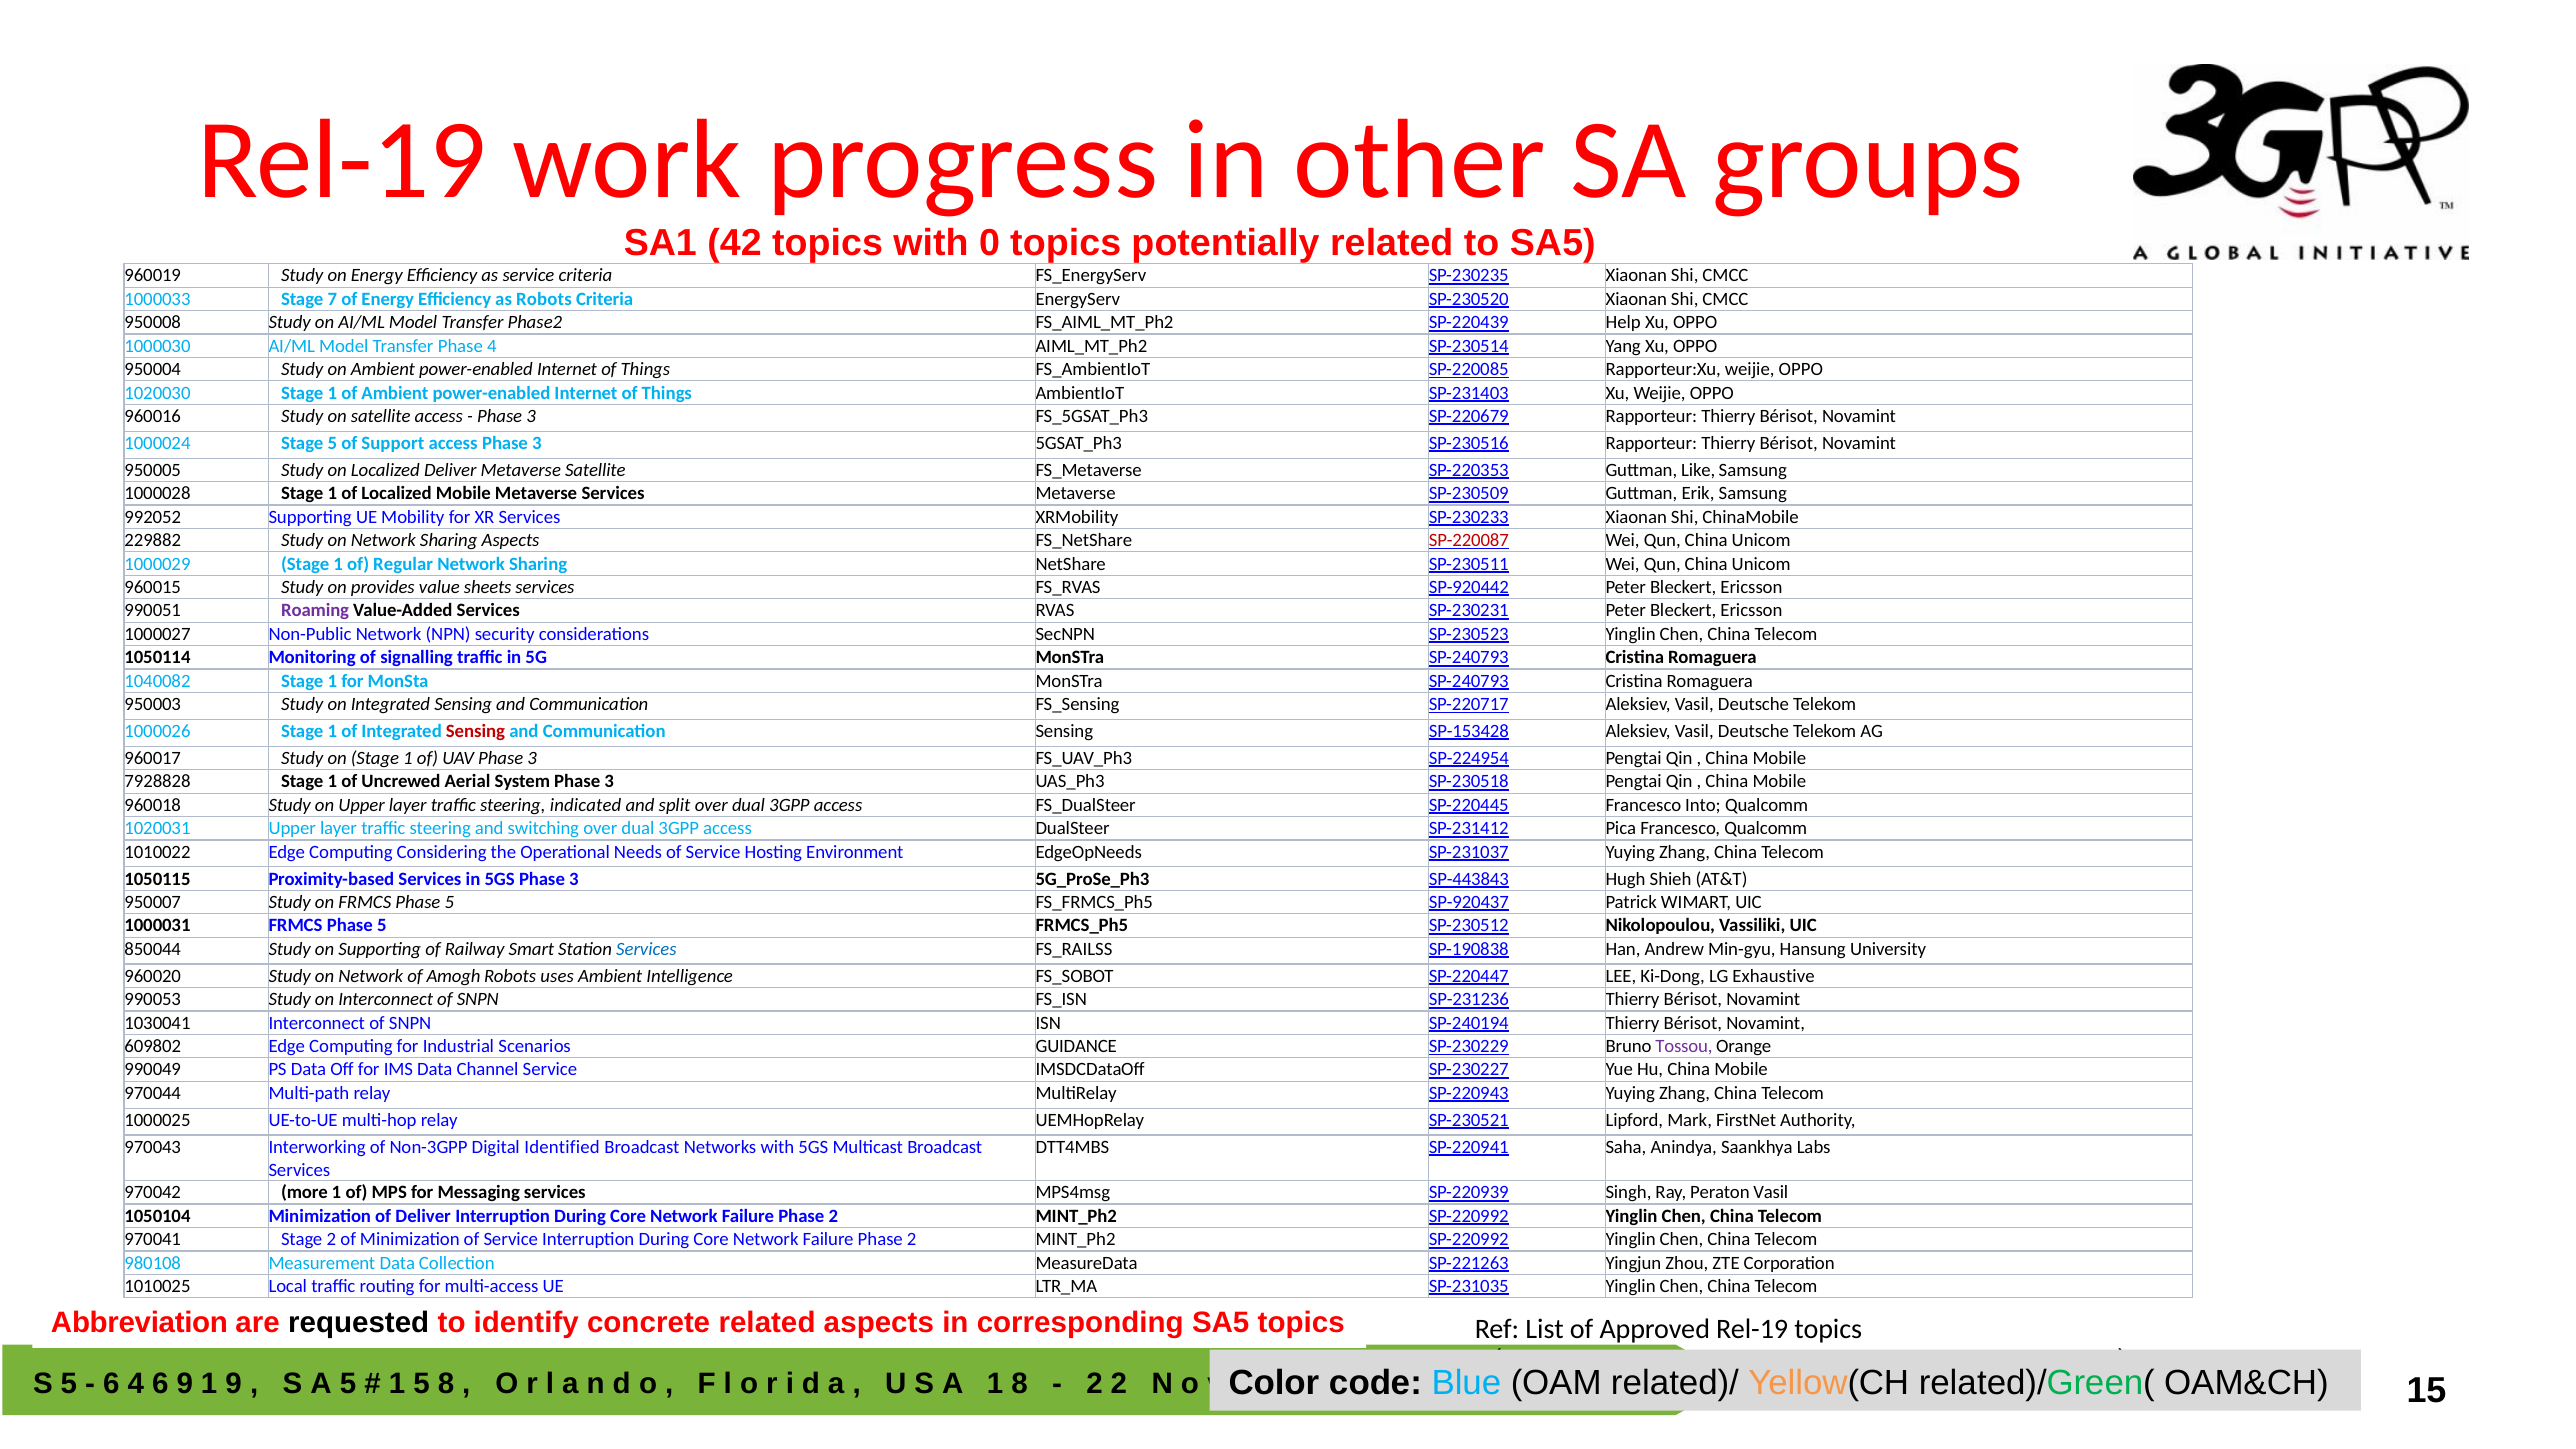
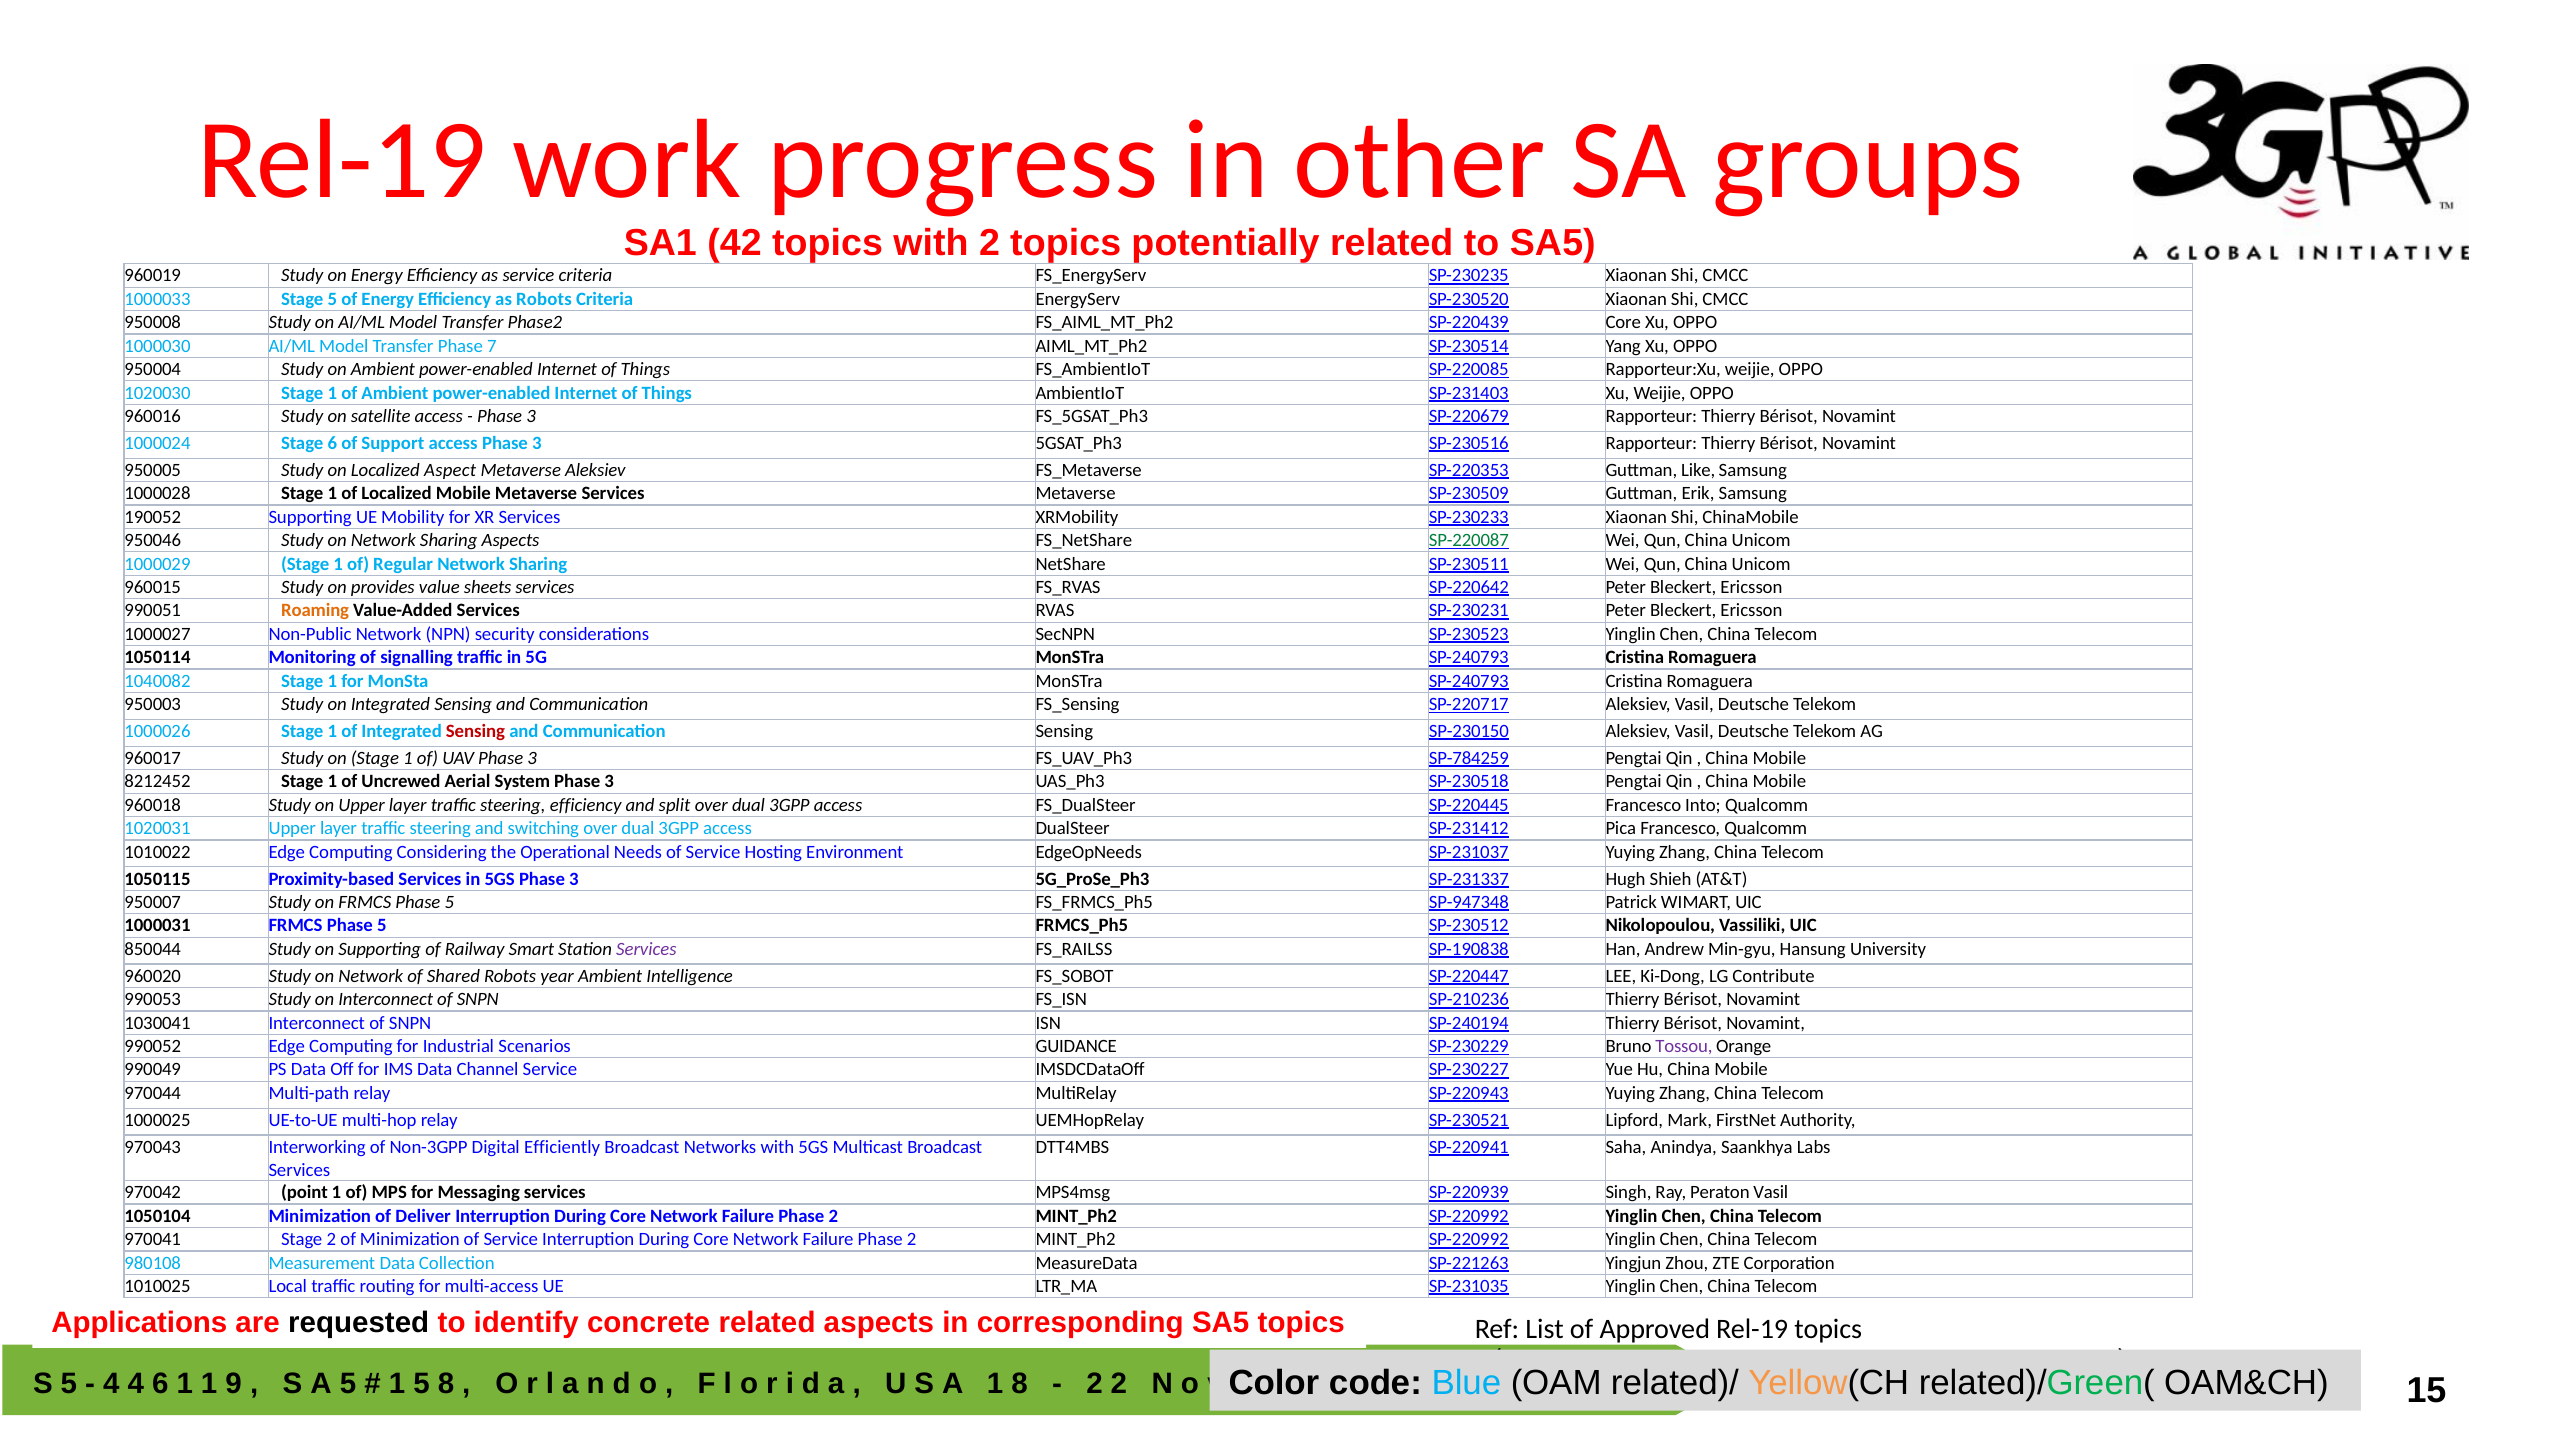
with 0: 0 -> 2 (989, 243)
Stage 7: 7 -> 5 (332, 299)
SP-220439 Help: Help -> Core (1623, 323)
Phase 4: 4 -> 7 (492, 346)
Stage 5: 5 -> 6 (332, 443)
Localized Deliver: Deliver -> Aspect (450, 470)
Metaverse Satellite: Satellite -> Aleksiev (595, 470)
992052: 992052 -> 190052 (153, 517)
229882: 229882 -> 950046 (153, 540)
SP-220087 colour: red -> green (1469, 540)
SP-920442: SP-920442 -> SP-220642 (1469, 587)
Roaming colour: purple -> orange (315, 611)
SP-153428: SP-153428 -> SP-230150 (1469, 731)
SP-224954: SP-224954 -> SP-784259 (1469, 758)
7928828: 7928828 -> 8212452 (158, 782)
steering indicated: indicated -> efficiency (586, 805)
SP-443843: SP-443843 -> SP-231337 (1469, 879)
SP-920437: SP-920437 -> SP-947348 (1469, 902)
Services colour: blue -> purple (646, 949)
Amogh: Amogh -> Shared (453, 976)
uses: uses -> year (557, 976)
Exhaustive: Exhaustive -> Contribute (1774, 976)
SP-231236: SP-231236 -> SP-210236 (1469, 999)
609802: 609802 -> 990052 (153, 1046)
Identified: Identified -> Efficiently (562, 1147)
more: more -> point (304, 1193)
Abbreviation: Abbreviation -> Applications (139, 1323)
6: 6 -> 4 (111, 1384)
9: 9 -> 1 (185, 1384)
